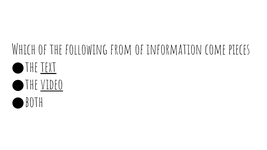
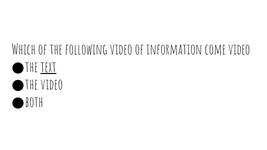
following from: from -> video (121, 50)
come pieces: pieces -> video (239, 50)
video underline: present -> none (52, 85)
